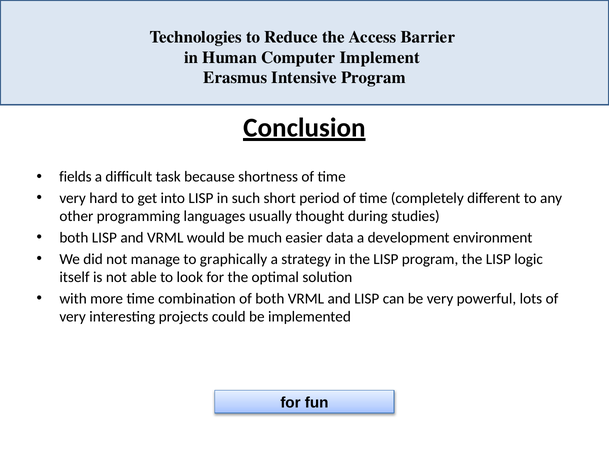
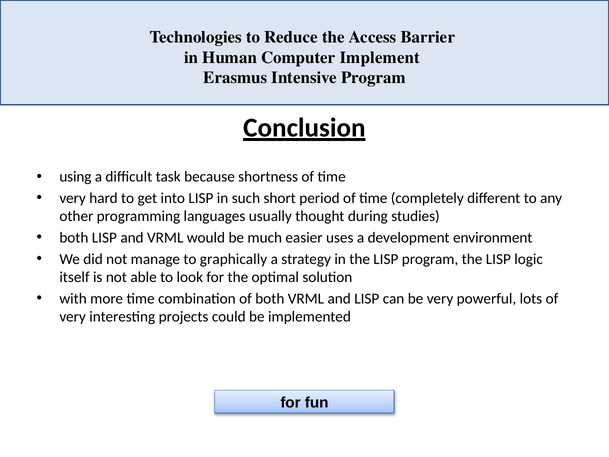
fields: fields -> using (75, 177)
data: data -> uses (340, 238)
